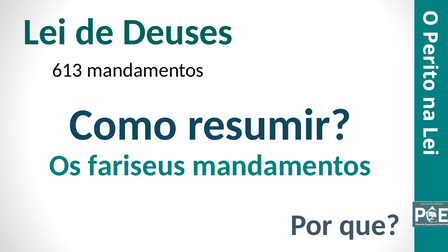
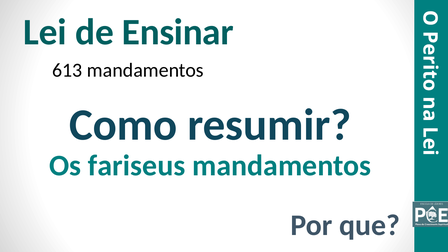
Deuses: Deuses -> Ensinar (178, 32)
